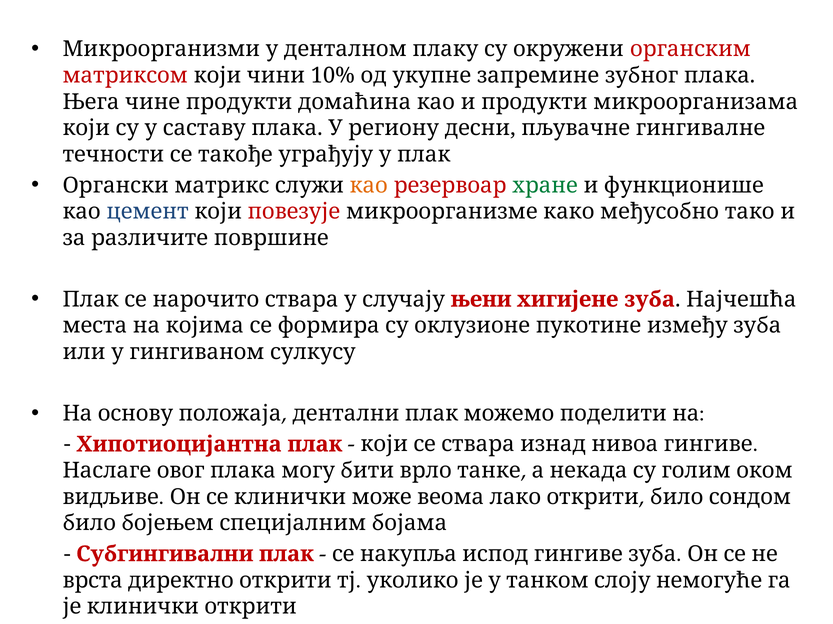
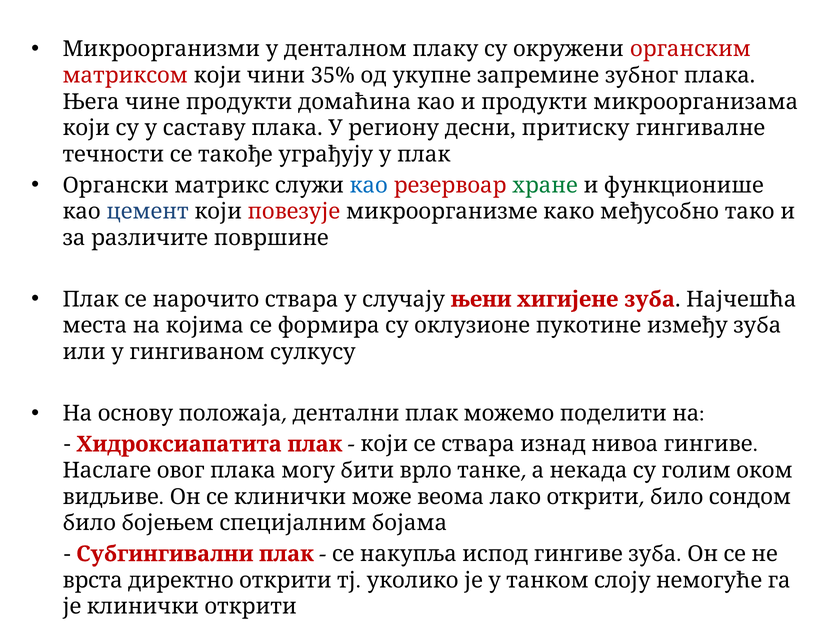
10%: 10% -> 35% (333, 76)
пљувачне: пљувачне -> притиску (576, 128)
као colour: orange -> blue (369, 185)
Хипотиоцијантна: Хипотиоцијантна -> Хидроксиапатита (179, 445)
